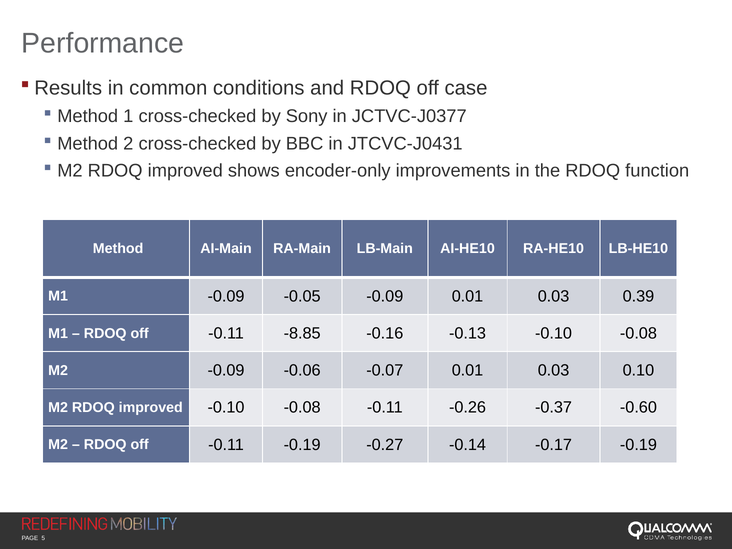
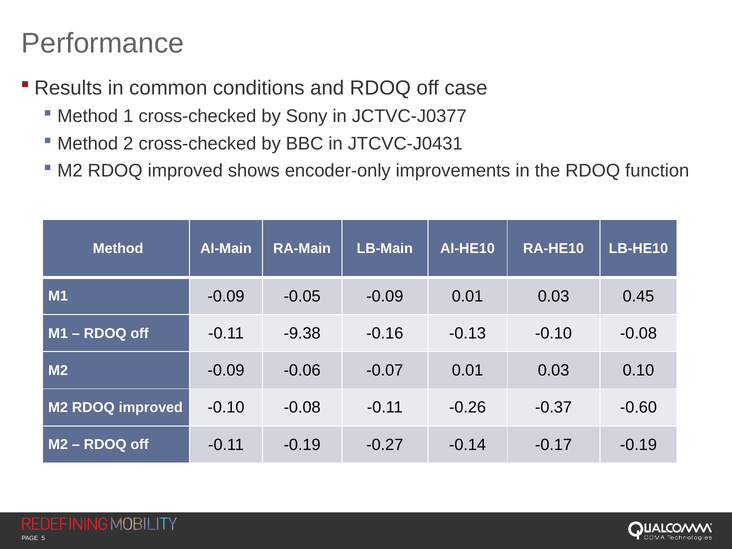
0.39: 0.39 -> 0.45 (638, 296)
-8.85: -8.85 -> -9.38 (302, 333)
